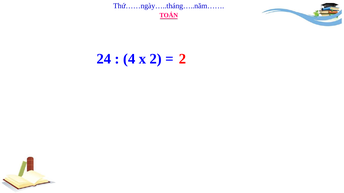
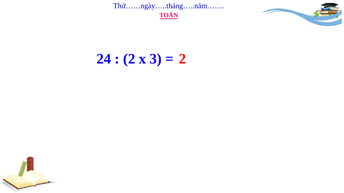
4: 4 -> 2 (129, 59)
x 2: 2 -> 3 (156, 59)
